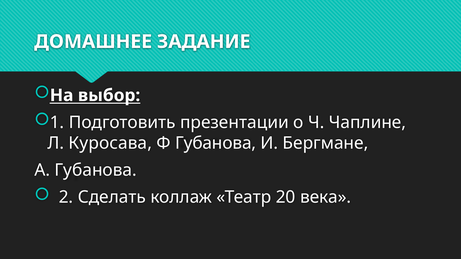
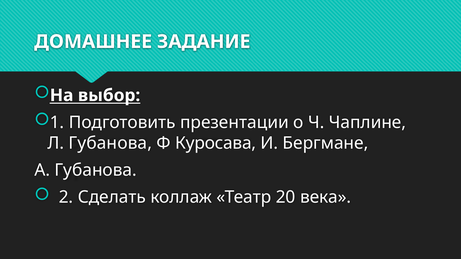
Л Куросава: Куросава -> Губанова (110, 143)
Ф Губанова: Губанова -> Куросава (216, 143)
